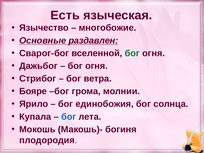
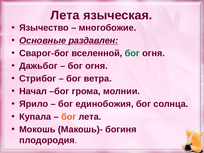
Есть: Есть -> Лета (65, 15)
Бояре: Бояре -> Начал (33, 91)
бог colour: blue -> orange (69, 117)
